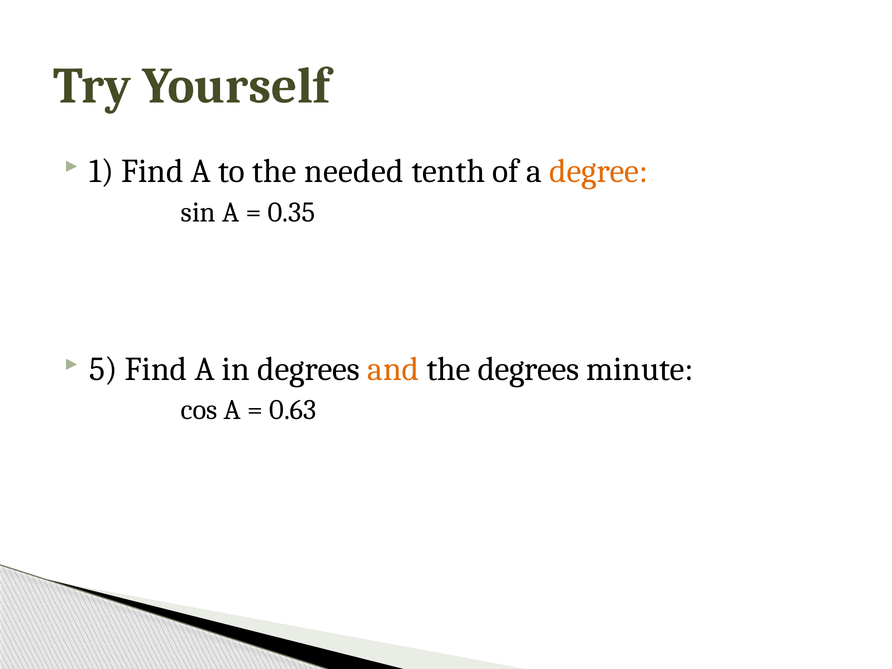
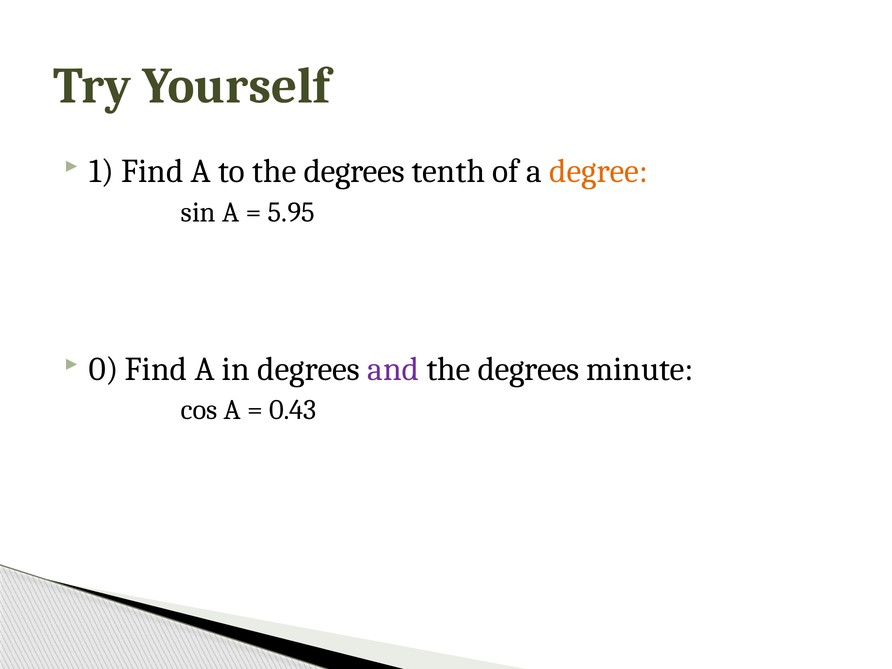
to the needed: needed -> degrees (354, 171)
0.35: 0.35 -> 5.95 (291, 212)
5: 5 -> 0 (104, 369)
and colour: orange -> purple (393, 369)
0.63: 0.63 -> 0.43 (293, 410)
